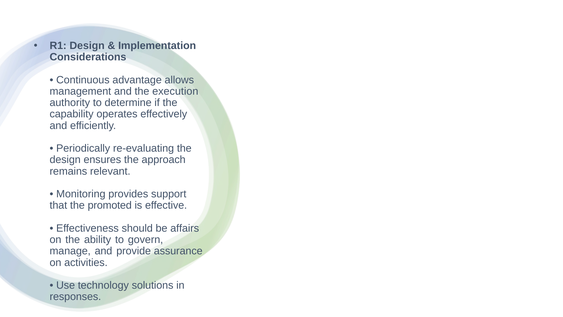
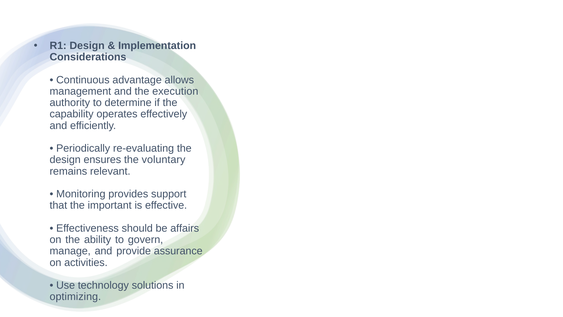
approach: approach -> voluntary (164, 160)
promoted: promoted -> important (110, 205)
responses: responses -> optimizing (75, 297)
